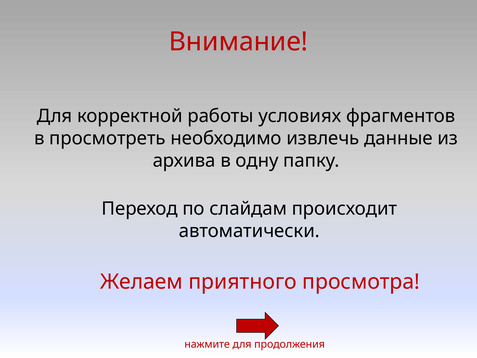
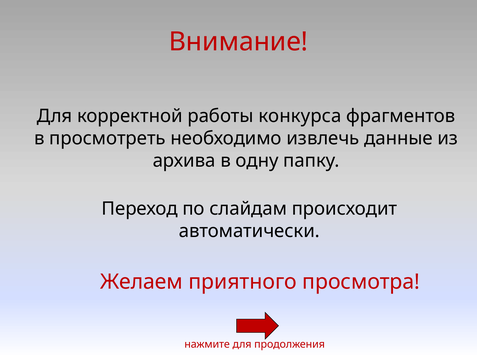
условиях: условиях -> конкурса (300, 116)
